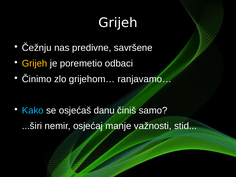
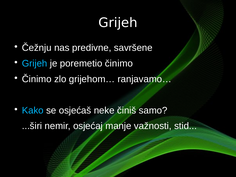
Grijeh colour: yellow -> light blue (35, 63)
poremetio odbaci: odbaci -> činimo (119, 63)
danu: danu -> neke (104, 110)
